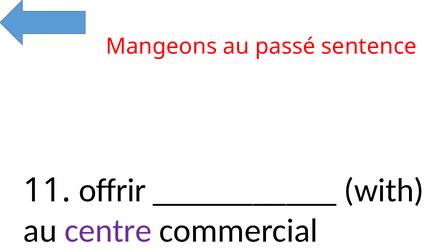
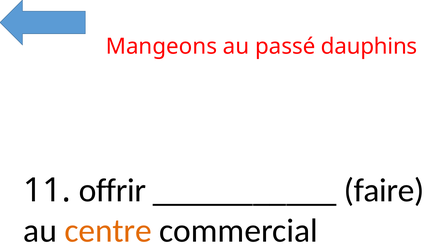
sentence: sentence -> dauphins (369, 46)
with: with -> faire (384, 191)
centre colour: purple -> orange (108, 231)
